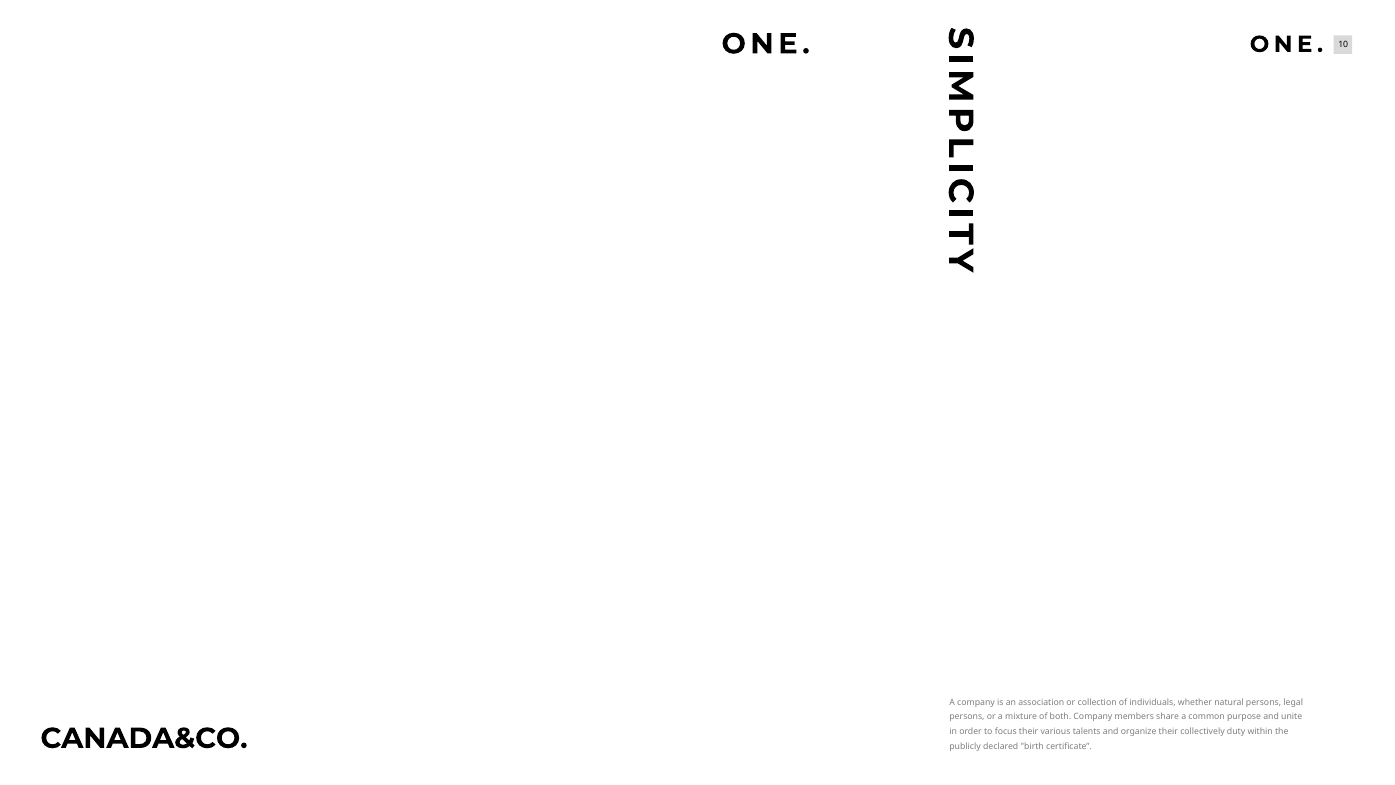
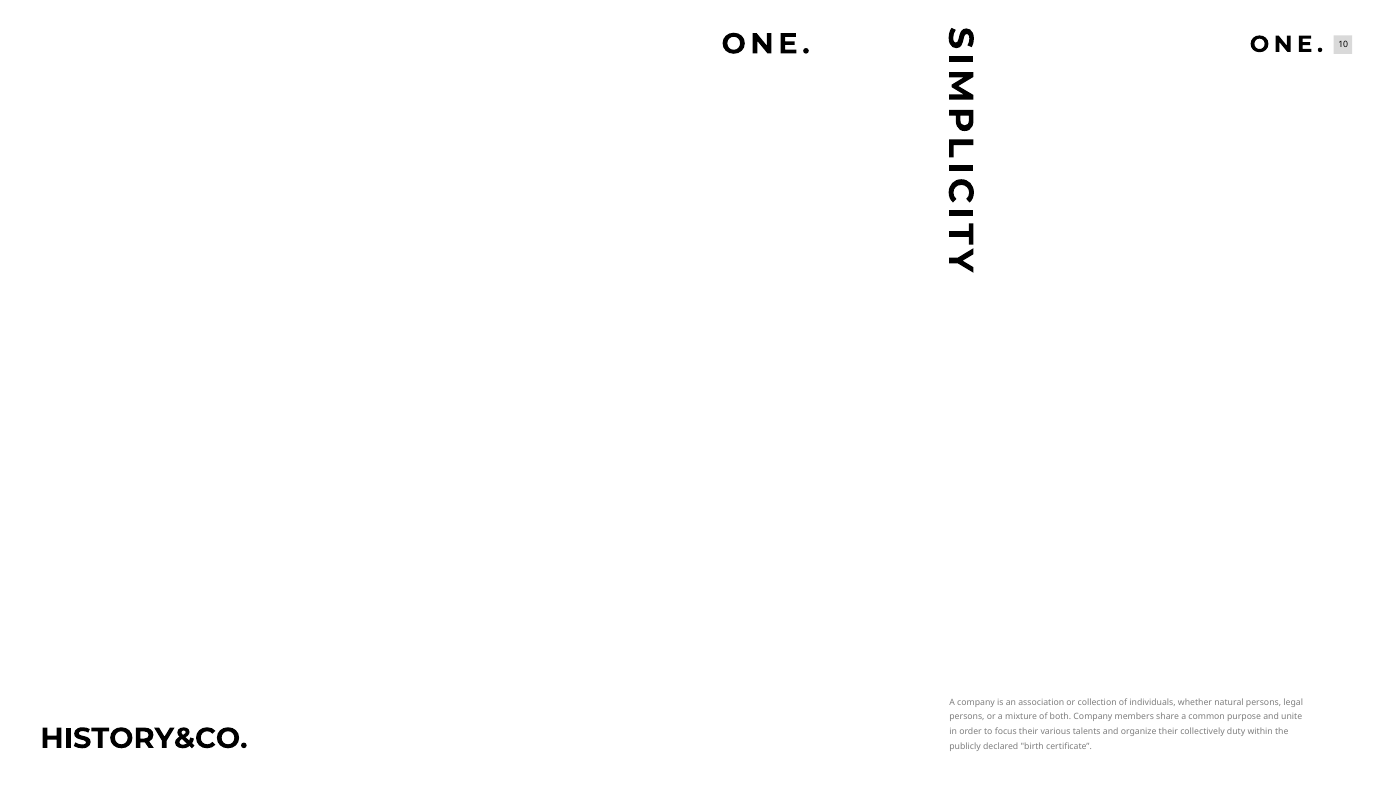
CANADA&CO: CANADA&CO -> HISTORY&CO (144, 738)
